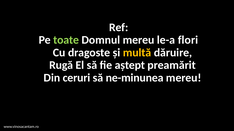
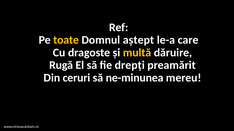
toate colour: light green -> yellow (66, 40)
Domnul mereu: mereu -> aștept (139, 40)
flori: flori -> care (188, 40)
aștept: aștept -> drepți (130, 65)
